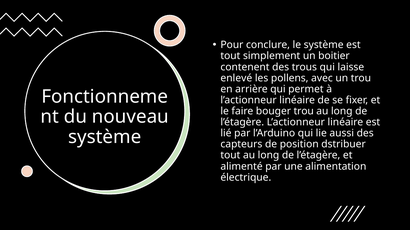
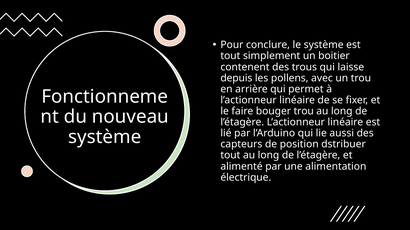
enlevé: enlevé -> depuis (236, 78)
